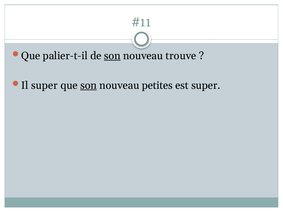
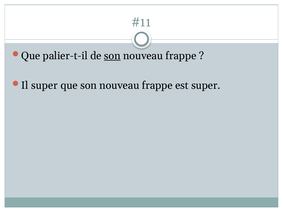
trouve: trouve -> frappe (181, 56)
son underline: present -> none (89, 86)
petites: petites -> frappe (157, 86)
